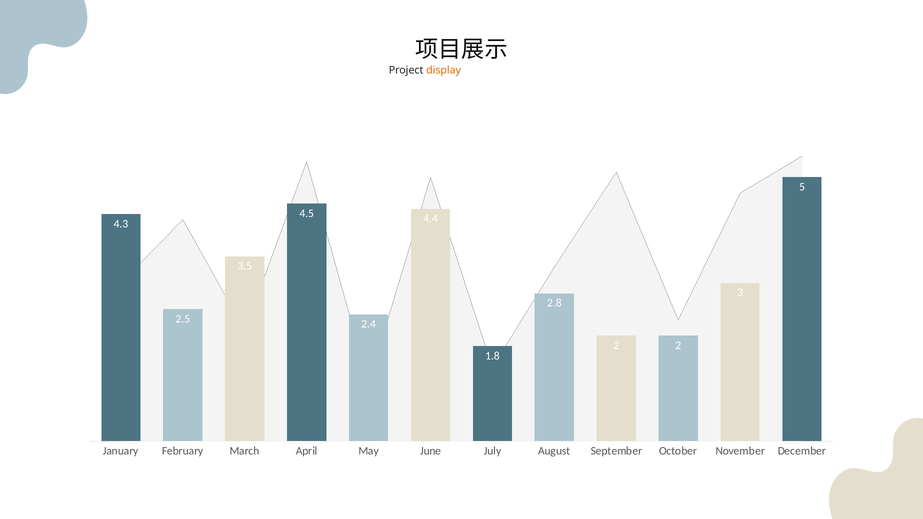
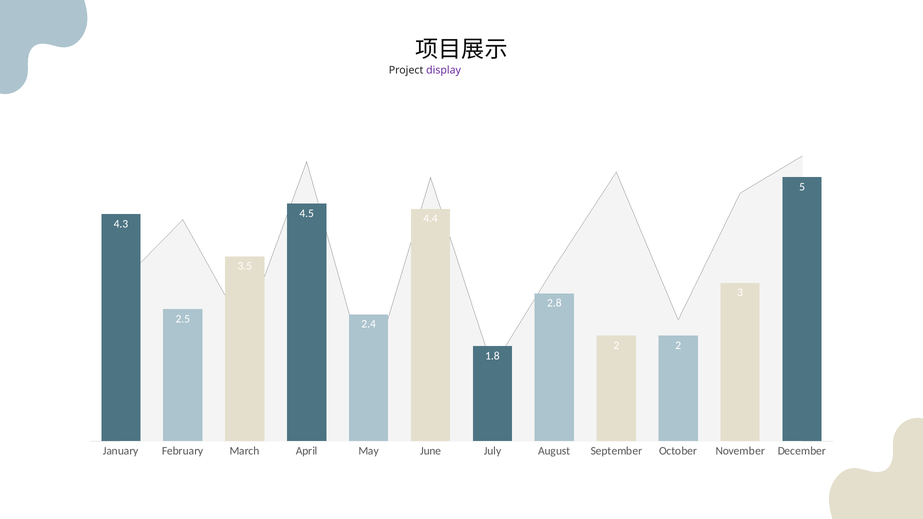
display colour: orange -> purple (444, 70)
